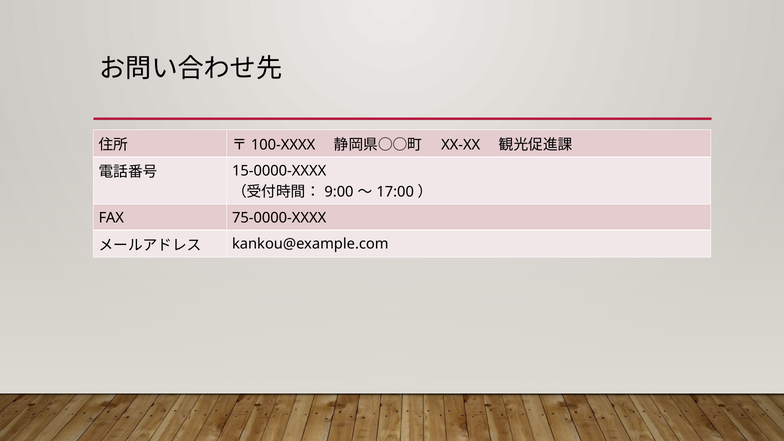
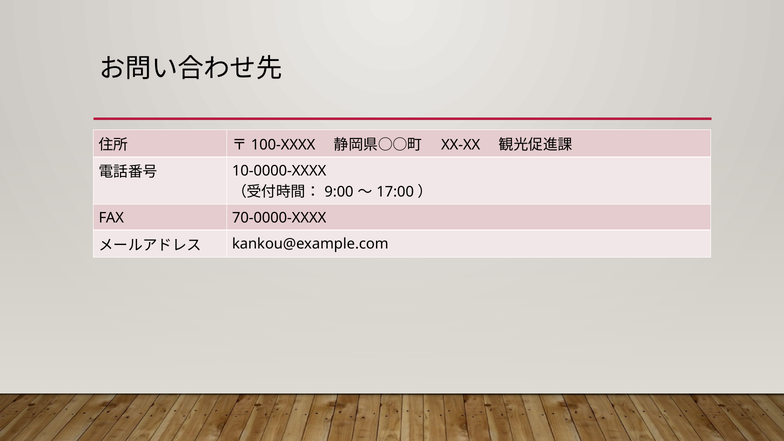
15-0000-XXXX: 15-0000-XXXX -> 10-0000-XXXX (279, 171)
75-0000-XXXX: 75-0000-XXXX -> 70-0000-XXXX (279, 218)
